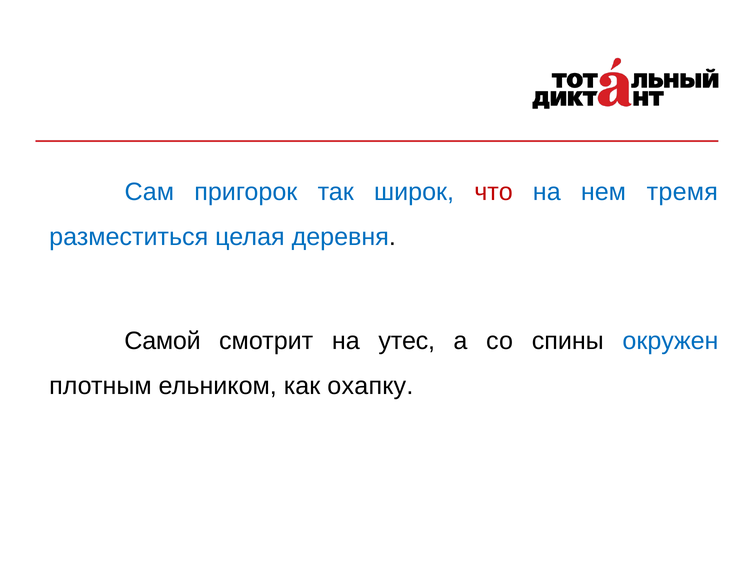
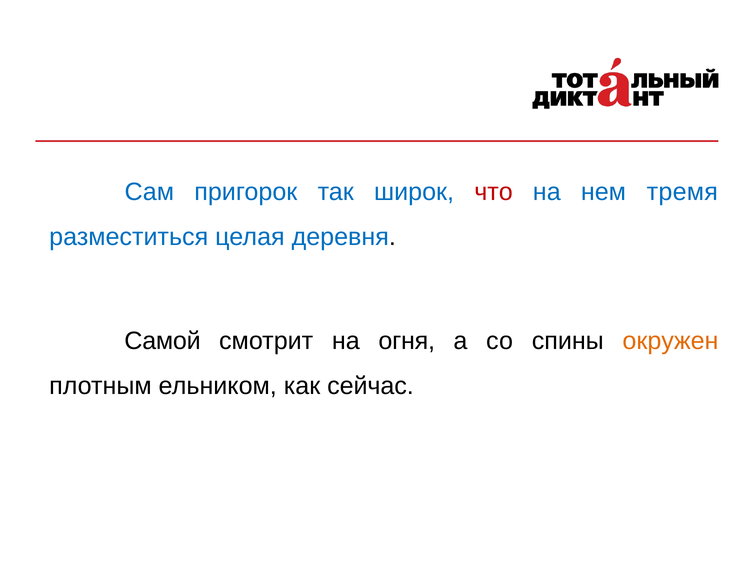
утес: утес -> огня (407, 341)
окружен colour: blue -> orange (670, 341)
охапку: охапку -> сейчас (370, 386)
